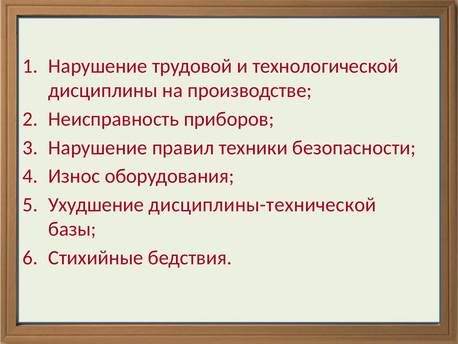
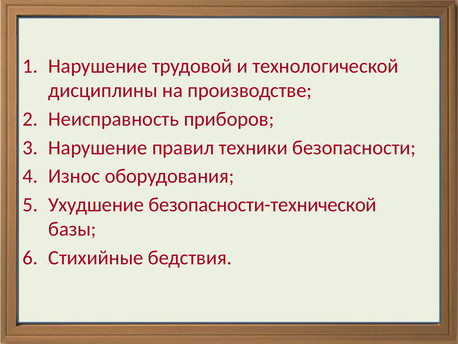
дисциплины-технической: дисциплины-технической -> безопасности-технической (263, 204)
